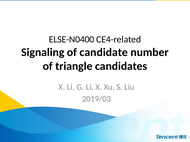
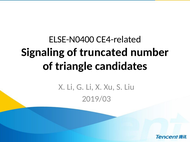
candidate: candidate -> truncated (104, 52)
